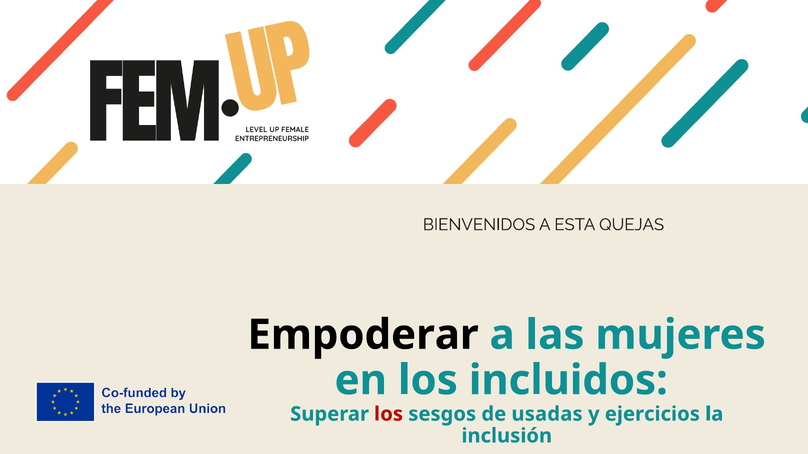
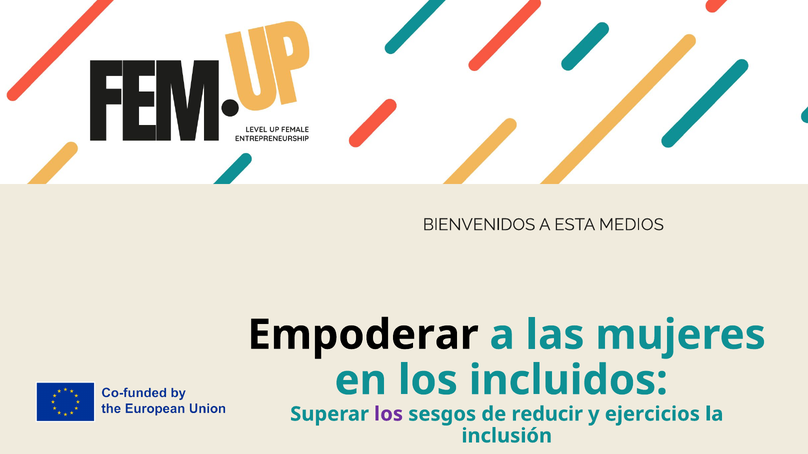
QUEJAS: QUEJAS -> MEDIOS (631, 225)
los colour: red -> purple (389, 414)
usadas: usadas -> reducir (547, 414)
